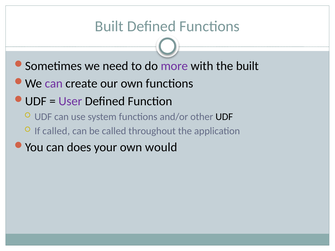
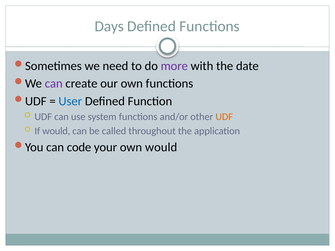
Built: Built -> Days (109, 26)
the built: built -> date (247, 66)
User colour: purple -> blue (70, 101)
UDF colour: black -> orange (224, 117)
If called: called -> would (56, 131)
does: does -> code (79, 147)
